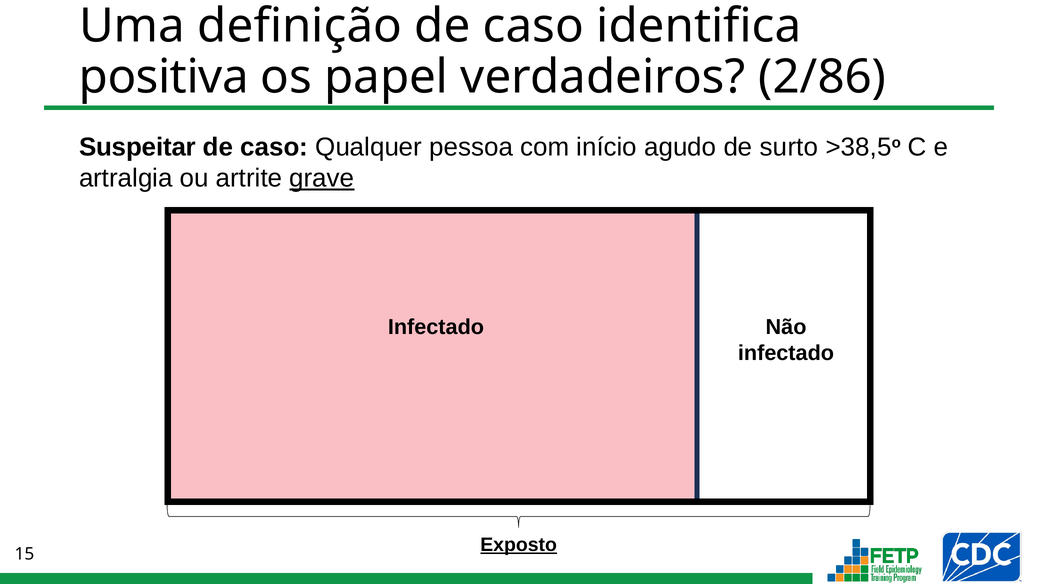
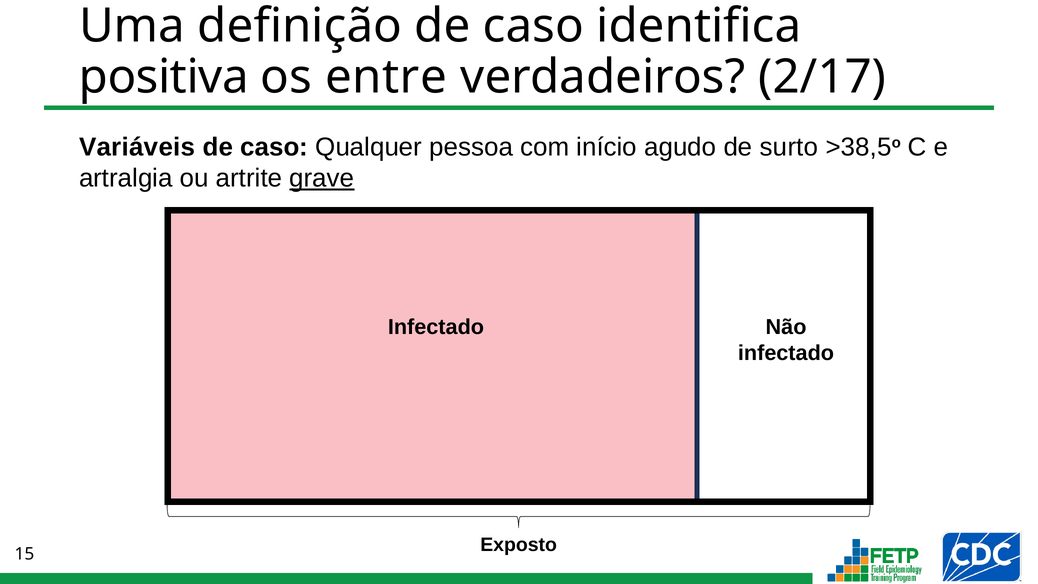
papel: papel -> entre (386, 77)
2/86: 2/86 -> 2/17 (822, 77)
Suspeitar: Suspeitar -> Variáveis (137, 147)
Exposto underline: present -> none (519, 545)
